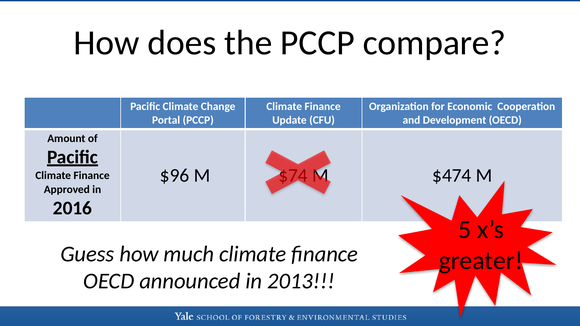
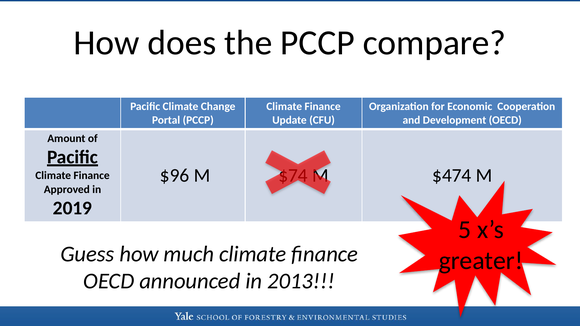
2016: 2016 -> 2019 (73, 208)
